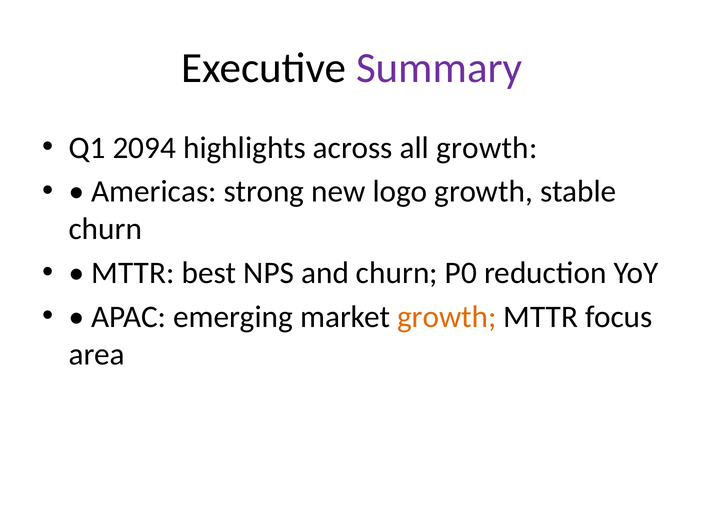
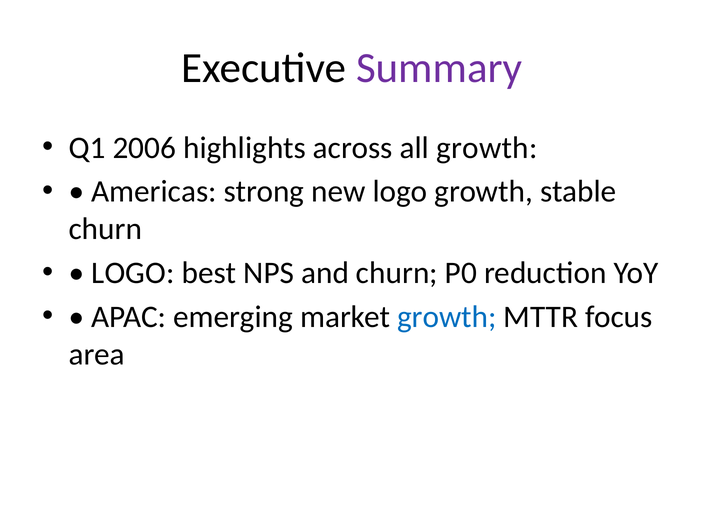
2094: 2094 -> 2006 (144, 148)
MTTR: MTTR -> LOGO (133, 273)
growth colour: orange -> blue (447, 317)
